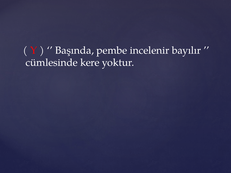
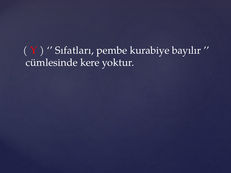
Başında: Başında -> Sıfatları (74, 50)
incelenir: incelenir -> kurabiye (150, 50)
